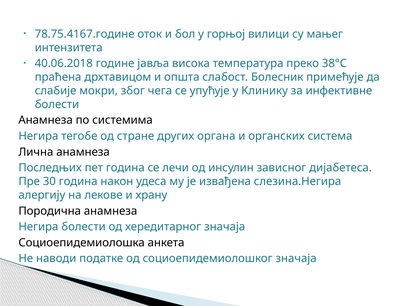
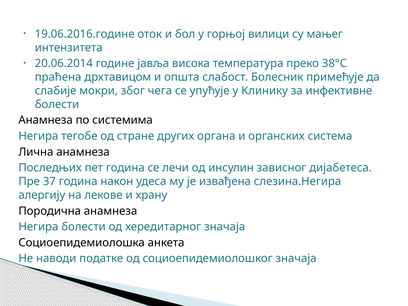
78.75.4167.године: 78.75.4167.године -> 19.06.2016.године (85, 34)
40.06.2018: 40.06.2018 -> 20.06.2014 (64, 64)
30: 30 -> 37 (49, 181)
